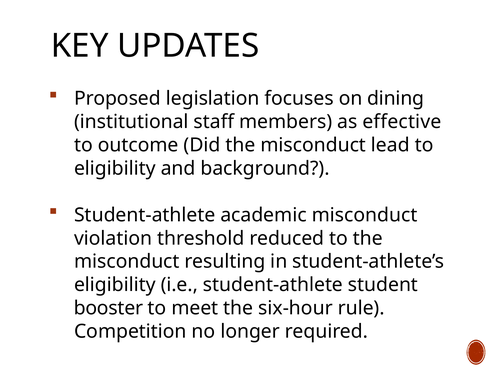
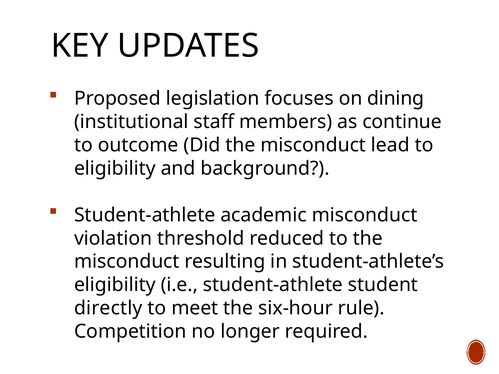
effective: effective -> continue (402, 122)
booster: booster -> directly (108, 308)
